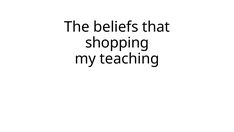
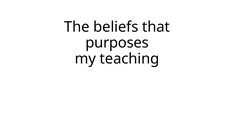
shopping: shopping -> purposes (117, 43)
